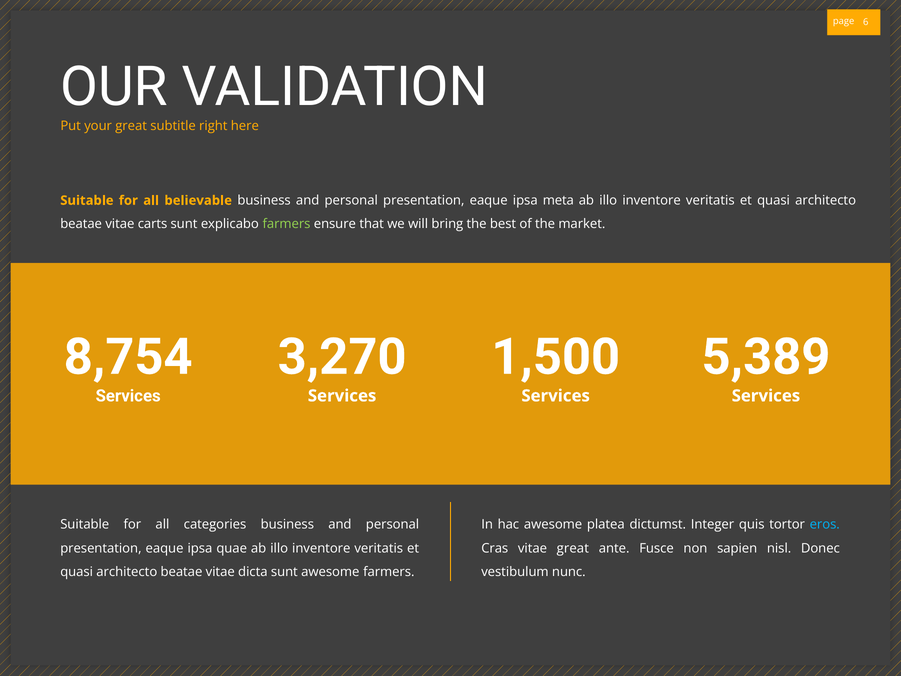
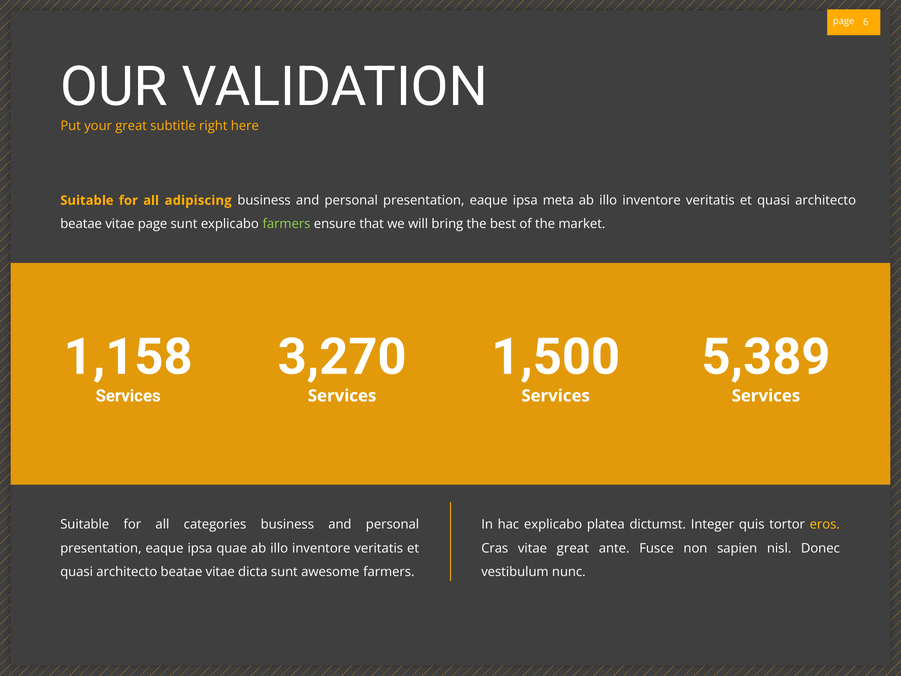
believable: believable -> adipiscing (198, 200)
vitae carts: carts -> page (153, 224)
8,754: 8,754 -> 1,158 (128, 357)
hac awesome: awesome -> explicabo (553, 524)
eros colour: light blue -> yellow (825, 524)
